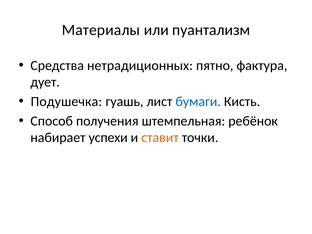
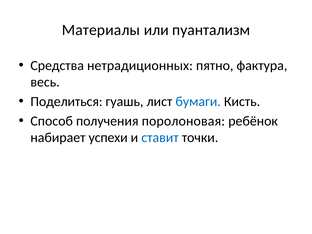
дует: дует -> весь (45, 82)
Подушечка: Подушечка -> Поделиться (66, 102)
штемпельная: штемпельная -> поролоновая (183, 121)
ставит colour: orange -> blue (160, 138)
